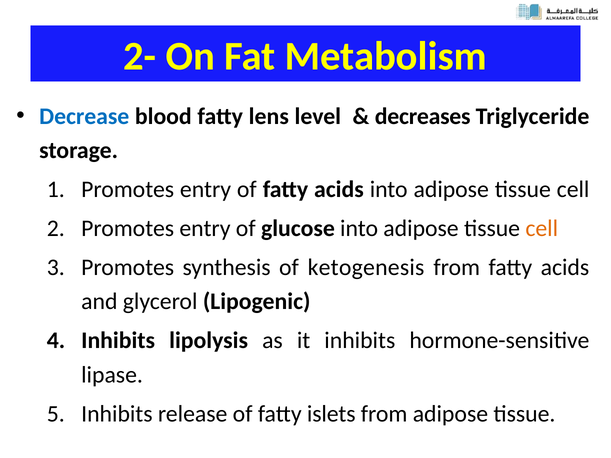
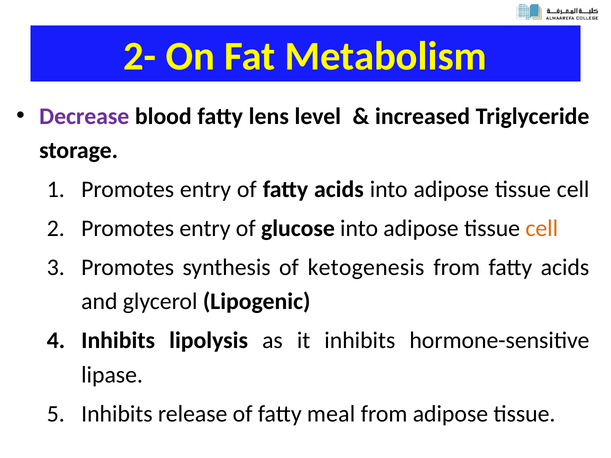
Decrease colour: blue -> purple (84, 116)
decreases: decreases -> increased (423, 116)
islets: islets -> meal (331, 414)
